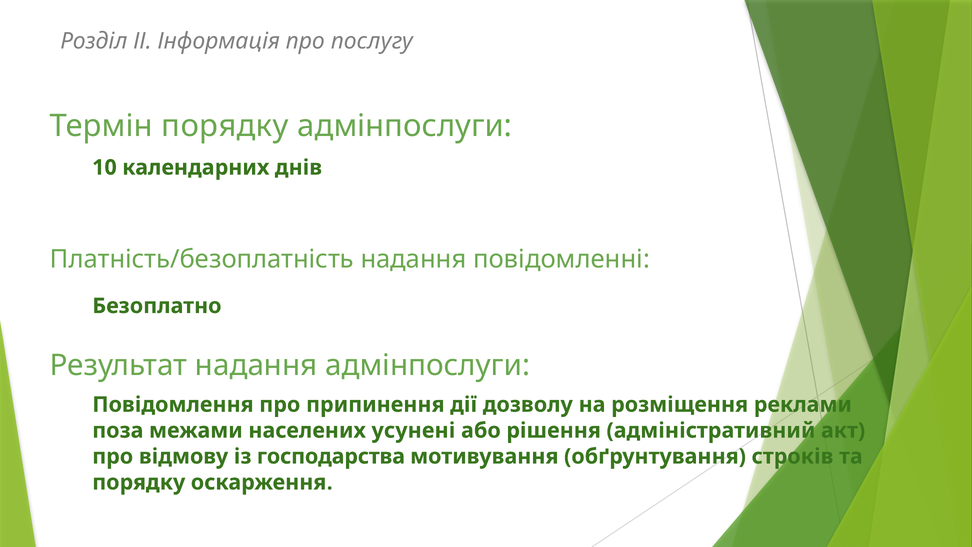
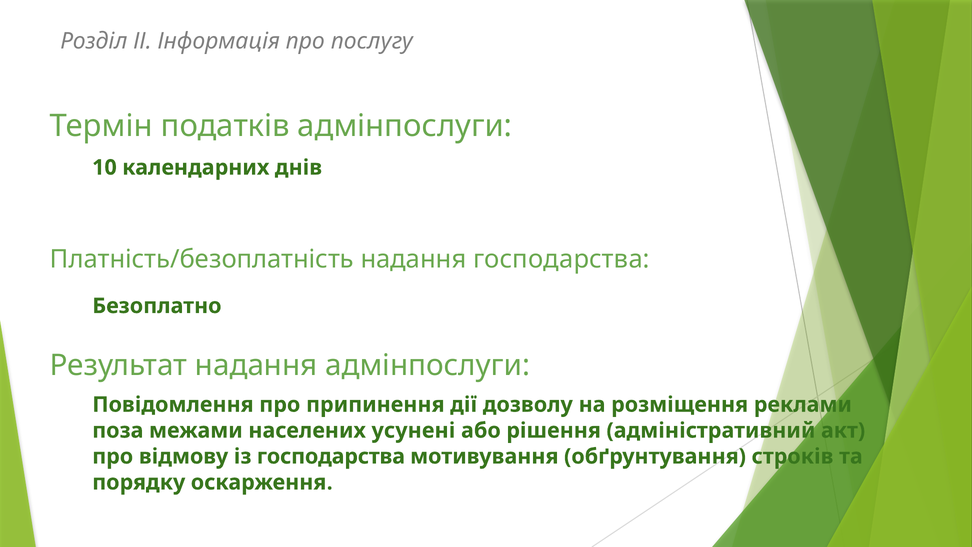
Термін порядку: порядку -> податків (225, 126)
надання повідомленні: повідомленні -> господарства (561, 259)
